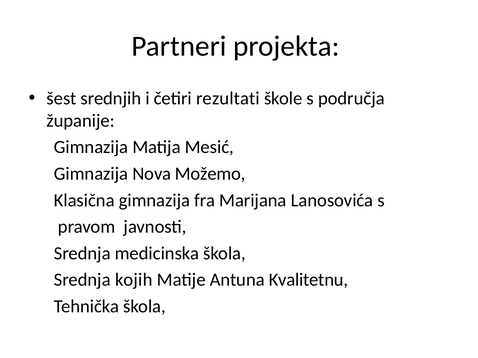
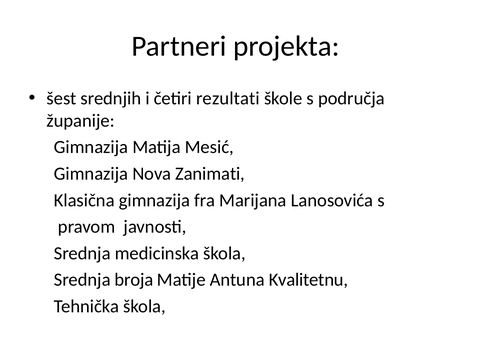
Možemo: Možemo -> Zanimati (210, 174)
kojih: kojih -> broja (134, 280)
